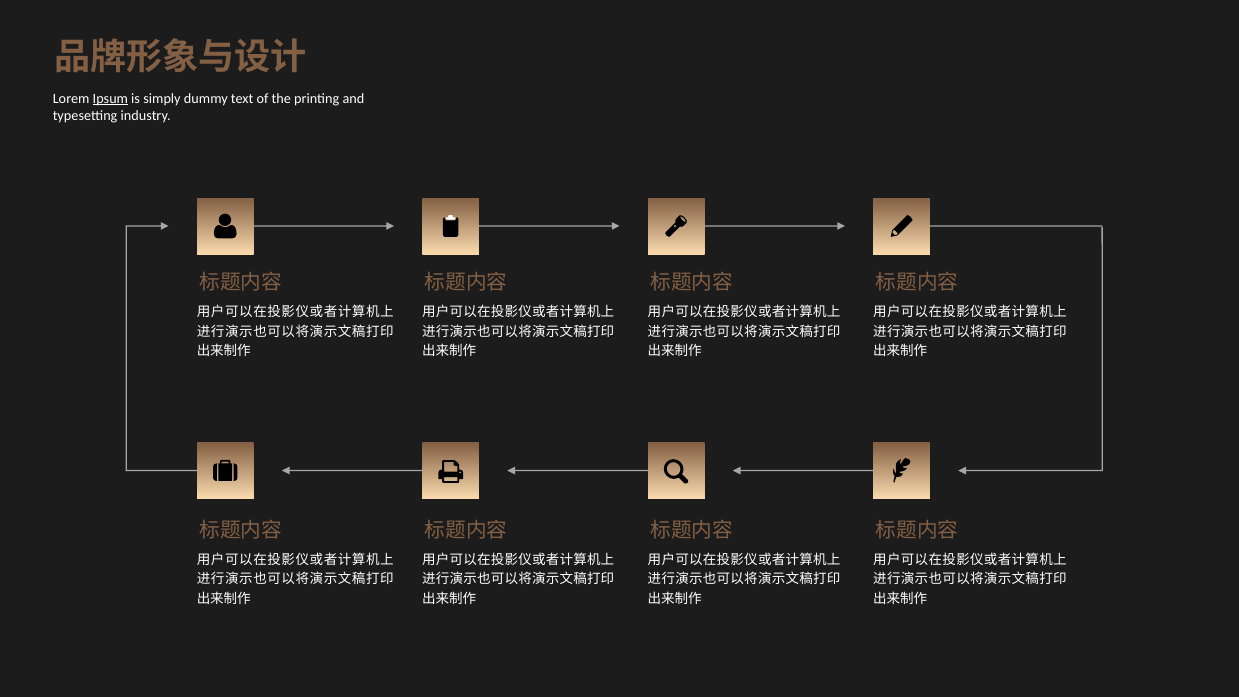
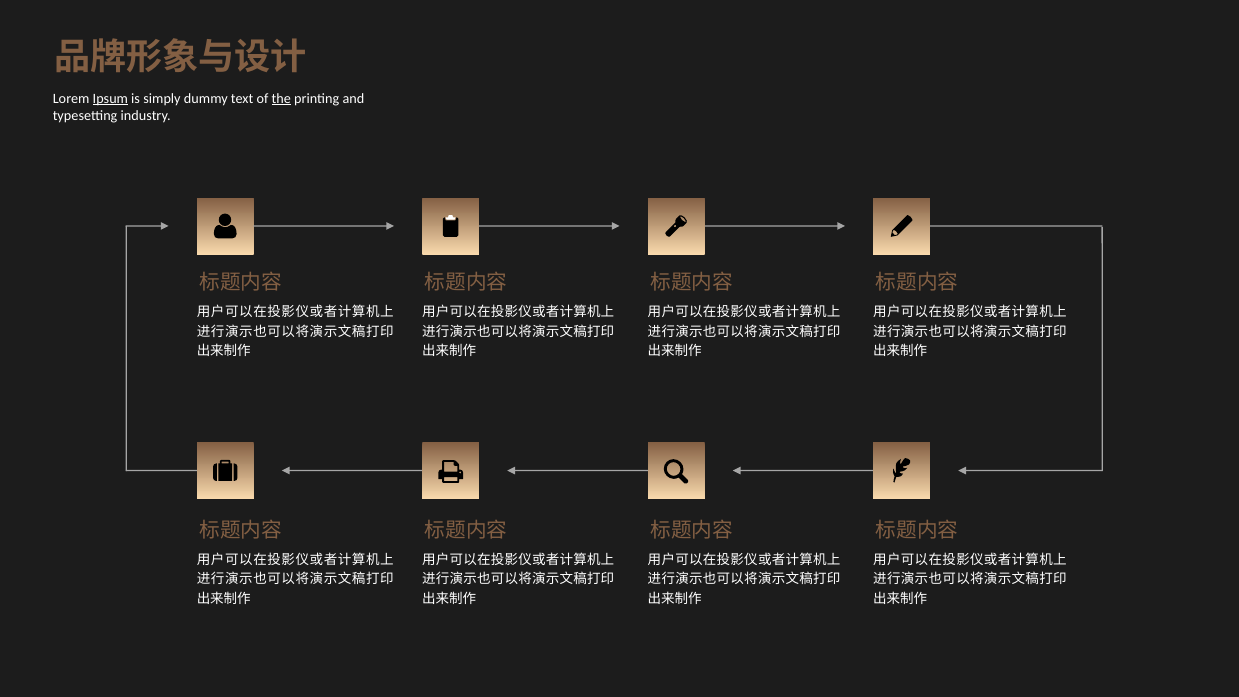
the underline: none -> present (281, 99)
